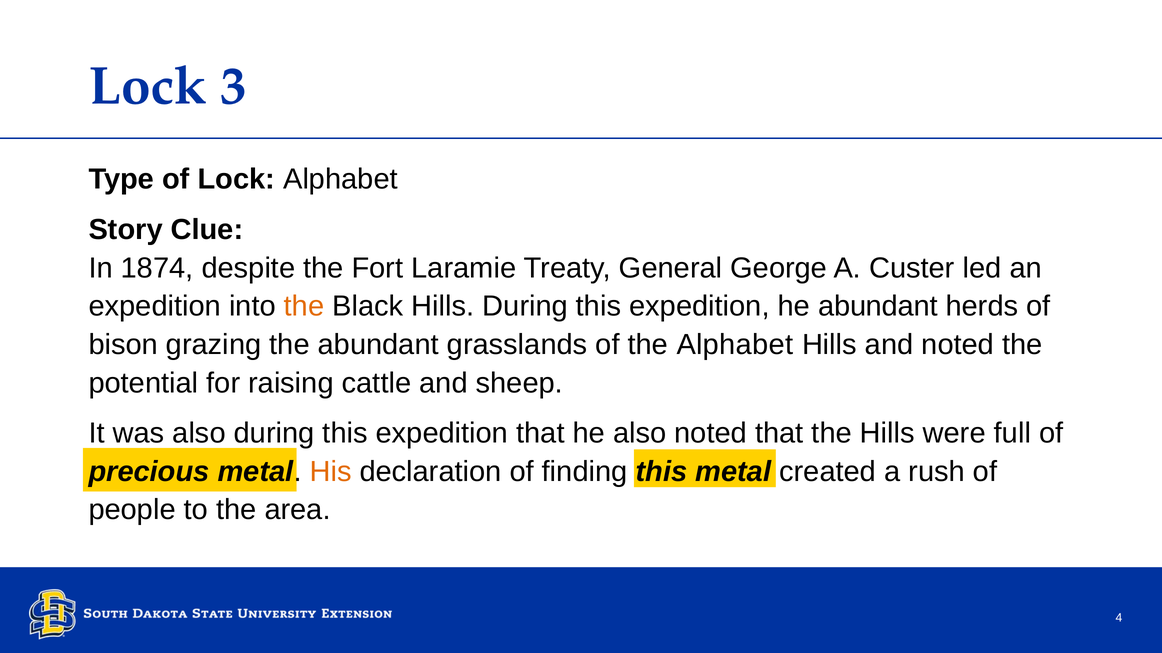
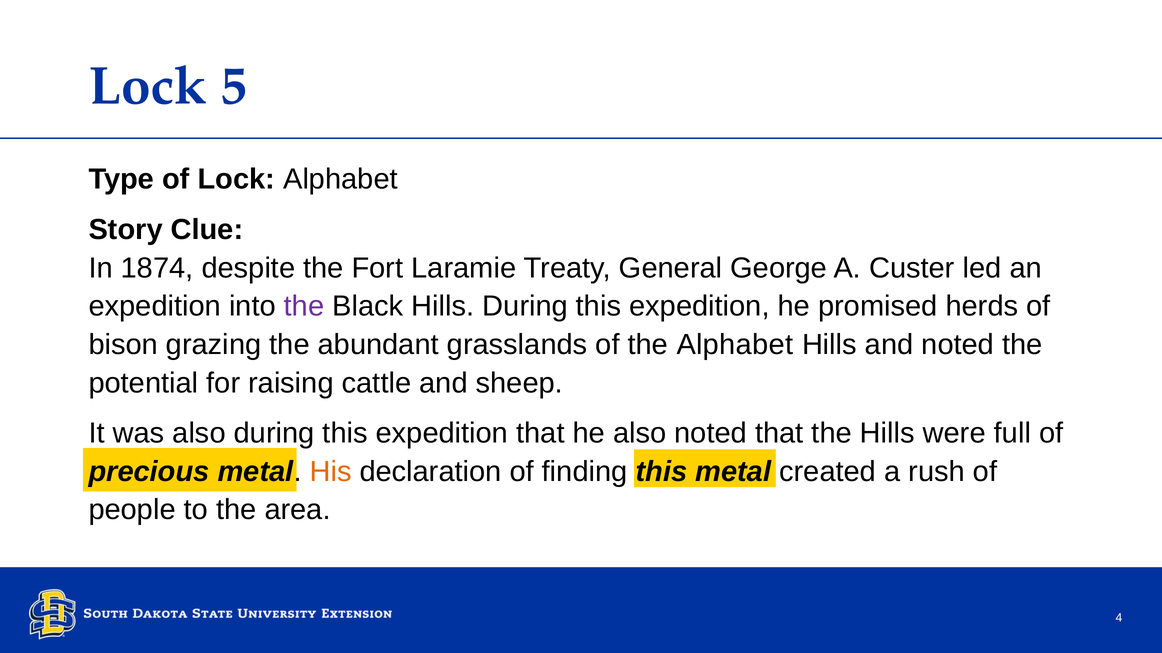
3: 3 -> 5 (234, 86)
the colour: orange -> purple (304, 307)
he abundant: abundant -> promised (878, 307)
